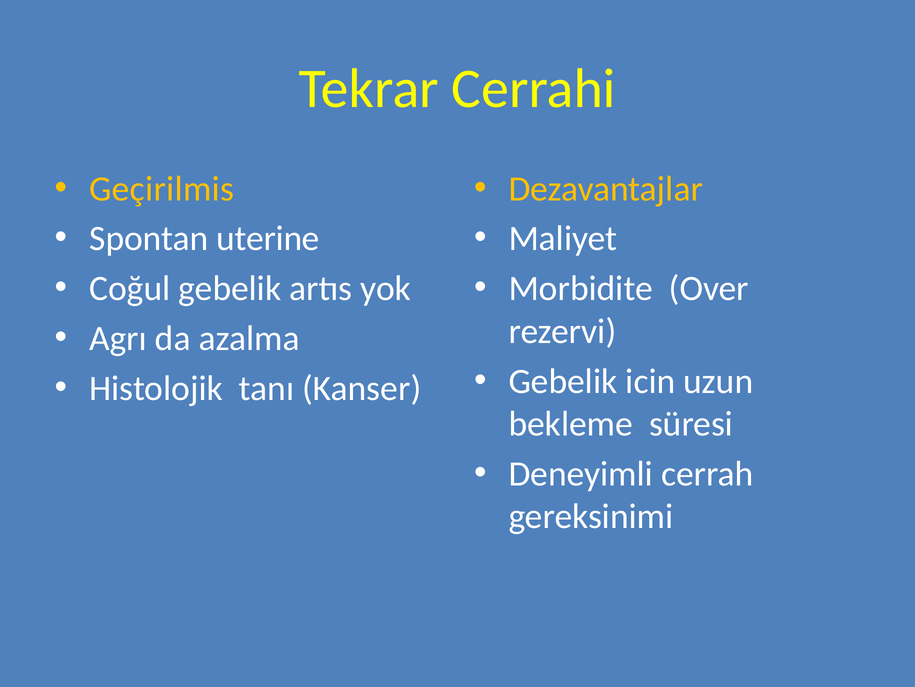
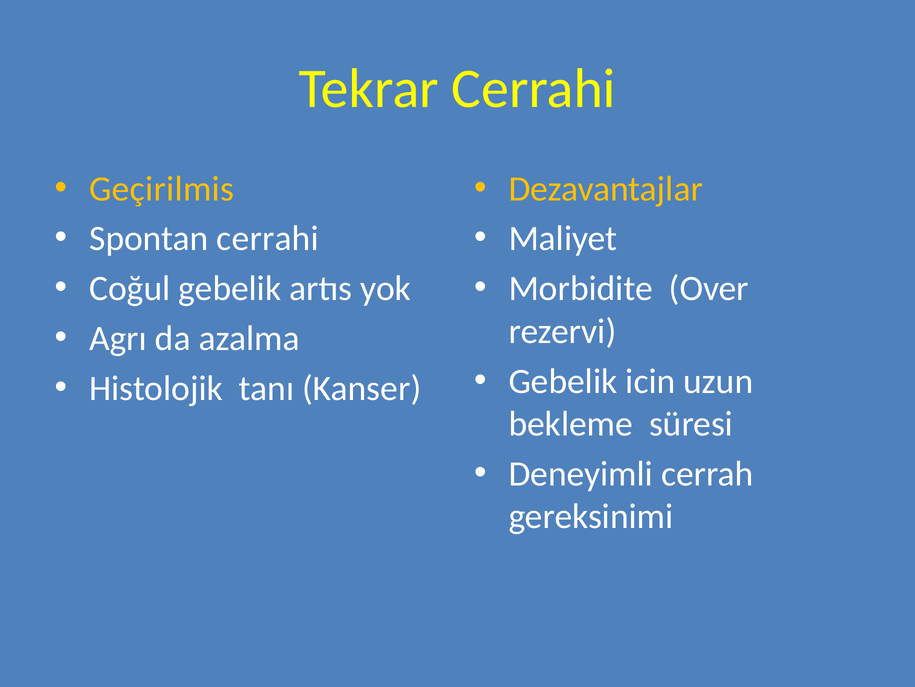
Spontan uterine: uterine -> cerrahi (268, 238)
